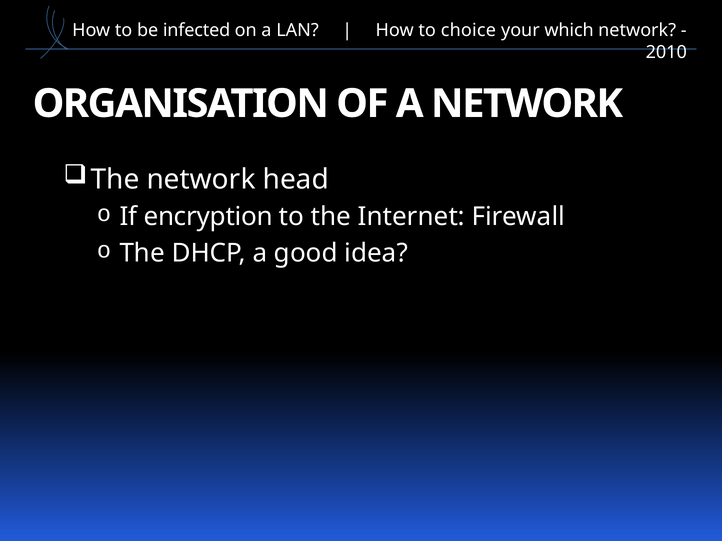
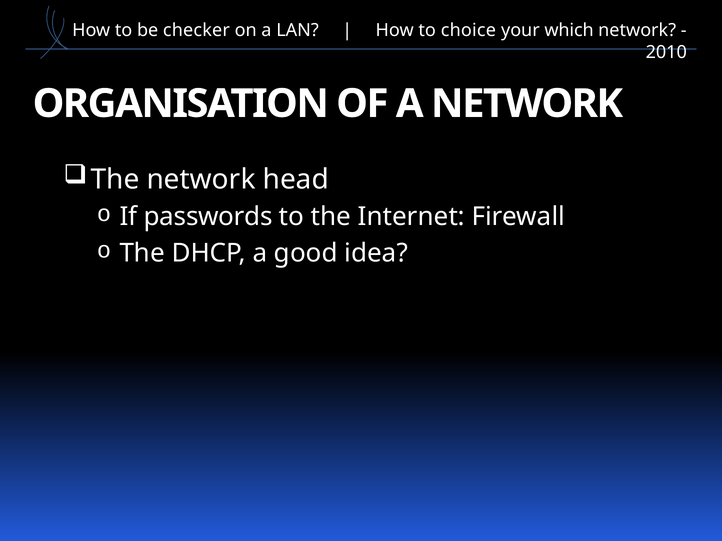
infected: infected -> checker (196, 31)
encryption: encryption -> passwords (208, 217)
